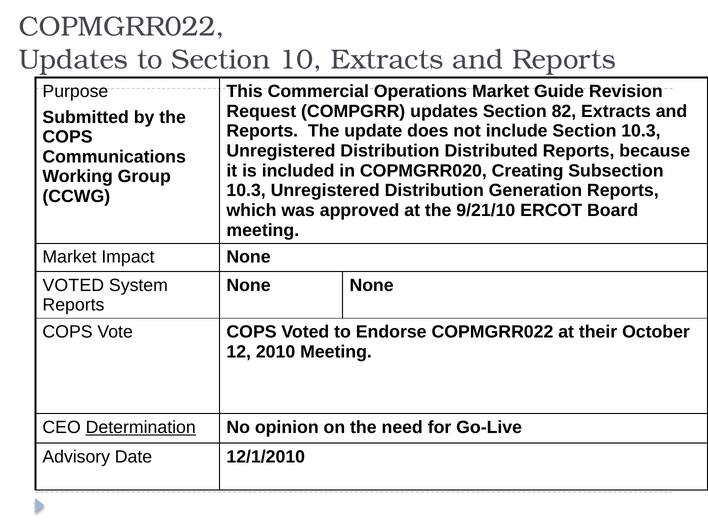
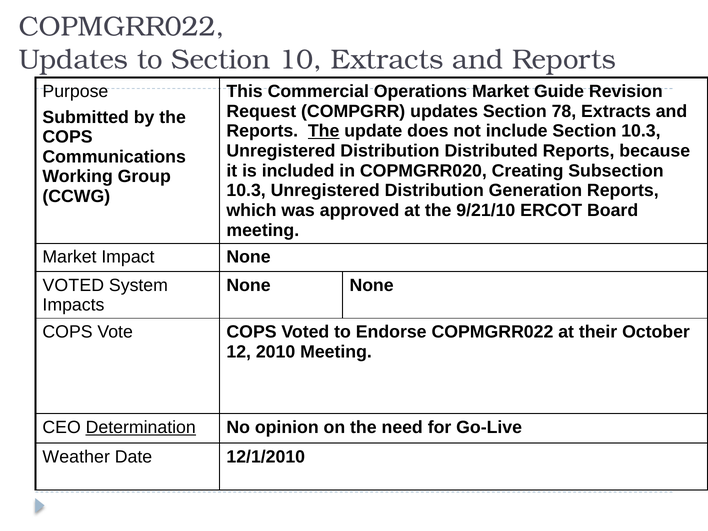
82: 82 -> 78 (564, 111)
The underline: none -> present (324, 131)
Reports: Reports -> Impacts (73, 305)
Advisory: Advisory -> Weather (76, 457)
